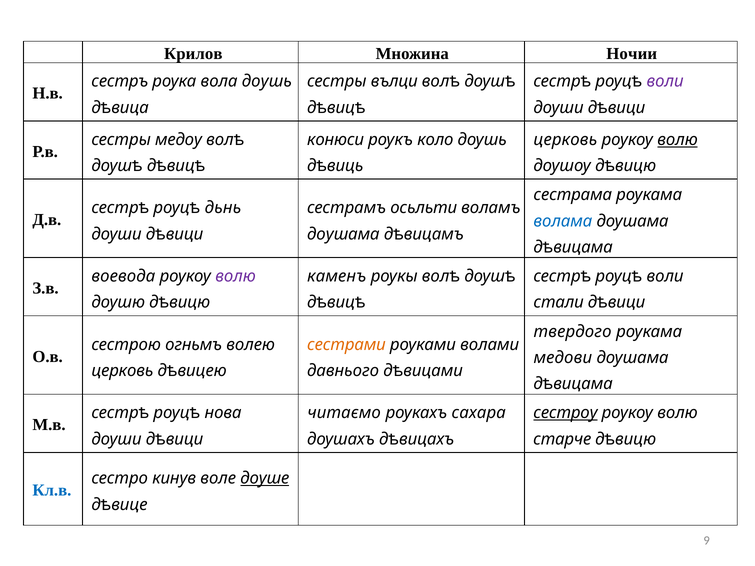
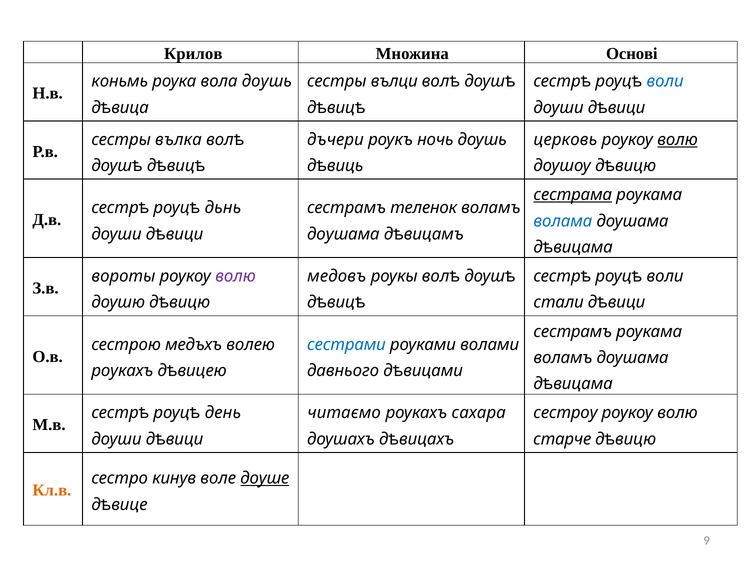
Ночии: Ночии -> Основі (632, 54)
сестръ: сестръ -> коньмь (120, 81)
воли colour: purple -> blue (665, 81)
медоу: медоу -> вълка (178, 140)
конюси: конюси -> дъчери (335, 140)
коло: коло -> ночь (435, 140)
сестрама underline: none -> present (573, 195)
осьльти: осьльти -> теленок (424, 208)
воевода: воевода -> вороты (123, 276)
каменъ: каменъ -> медовъ (337, 276)
твердого: твердого -> сестрамъ (573, 332)
огньмъ: огньмъ -> медъхъ (194, 345)
сестрами colour: orange -> blue (346, 345)
медови: медови -> воламъ (563, 358)
церковь: церковь -> роукахъ (122, 371)
нова: нова -> день (223, 413)
сестроу underline: present -> none (566, 413)
Кл.в colour: blue -> orange (52, 491)
